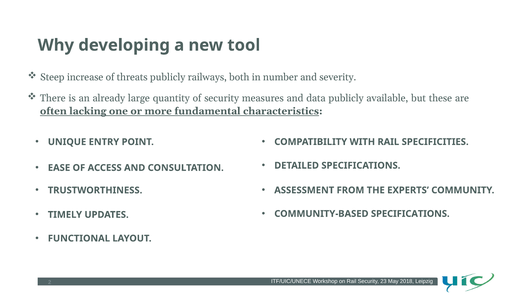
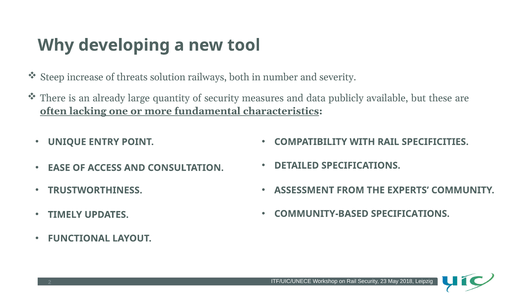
threats publicly: publicly -> solution (168, 77)
